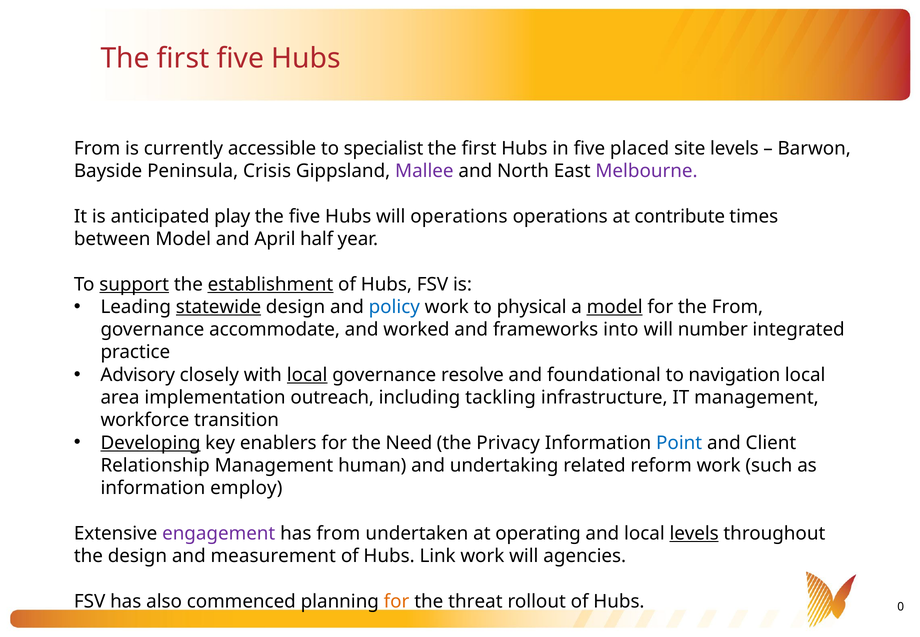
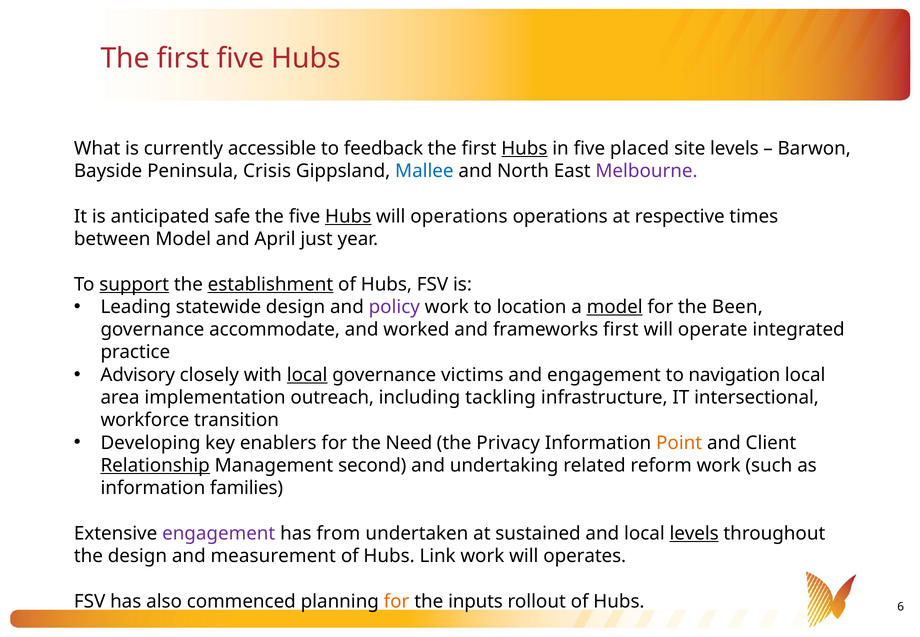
From: From -> What (97, 149)
specialist: specialist -> feedback (384, 149)
Hubs underline: none -> present (524, 149)
Mallee colour: purple -> blue (424, 171)
play: play -> safe (232, 216)
Hubs underline: none -> present (348, 216)
contribute: contribute -> respective (680, 216)
half: half -> just (317, 239)
statewide underline: present -> none (219, 307)
policy colour: blue -> purple (394, 307)
physical: physical -> location (532, 307)
the From: From -> Been (737, 307)
frameworks into: into -> first (621, 330)
number: number -> operate (713, 330)
resolve: resolve -> victims (472, 375)
and foundational: foundational -> engagement (604, 375)
IT management: management -> intersectional (757, 397)
Developing underline: present -> none (151, 443)
Point colour: blue -> orange (679, 443)
Relationship underline: none -> present (155, 465)
human: human -> second (372, 465)
employ: employ -> families (247, 488)
operating: operating -> sustained (538, 533)
agencies: agencies -> operates (585, 556)
threat: threat -> inputs (476, 601)
0: 0 -> 6 (901, 607)
